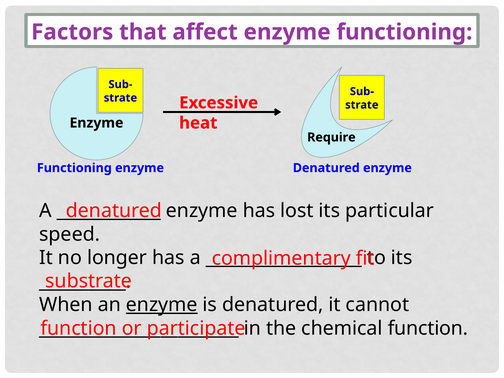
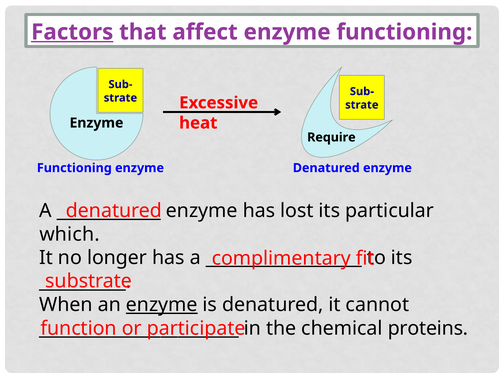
Factors underline: none -> present (72, 32)
speed: speed -> which (70, 234)
chemical function: function -> proteins (428, 328)
